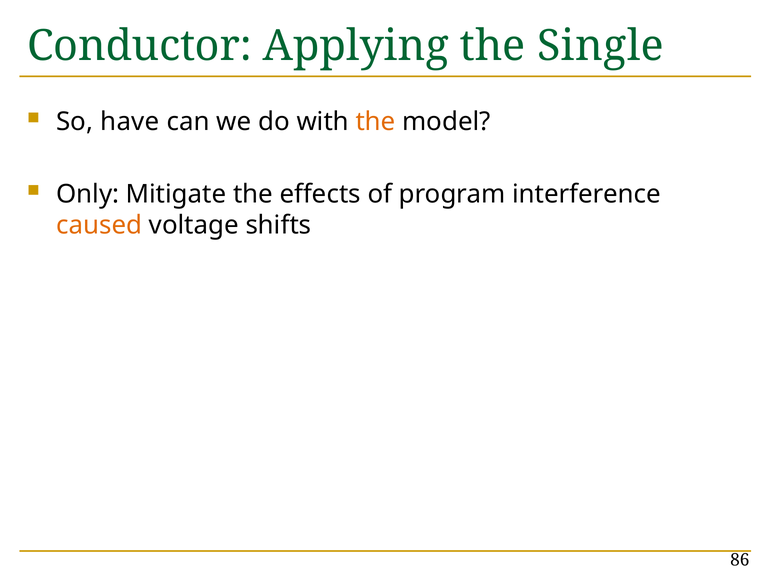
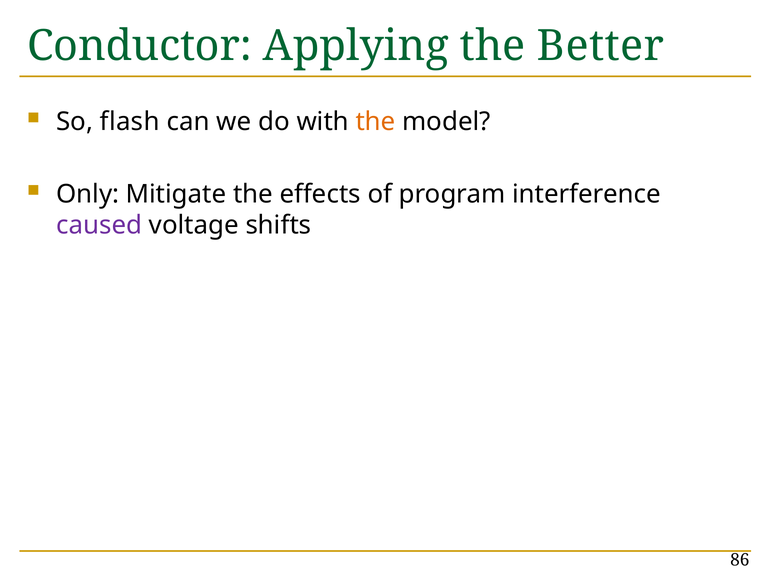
Single: Single -> Better (601, 46)
have: have -> flash (130, 122)
caused colour: orange -> purple (99, 225)
